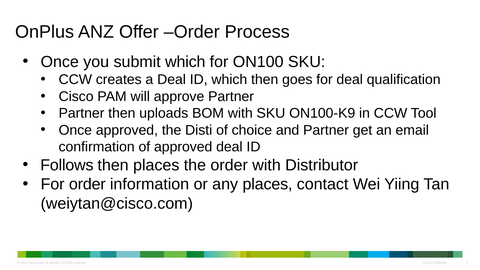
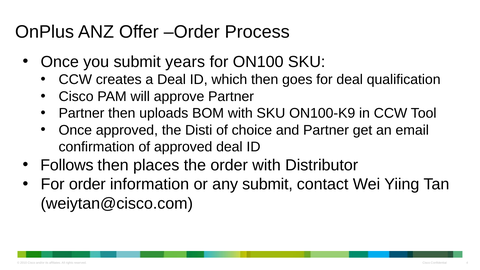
submit which: which -> years (185, 62)
any places: places -> submit (268, 184)
